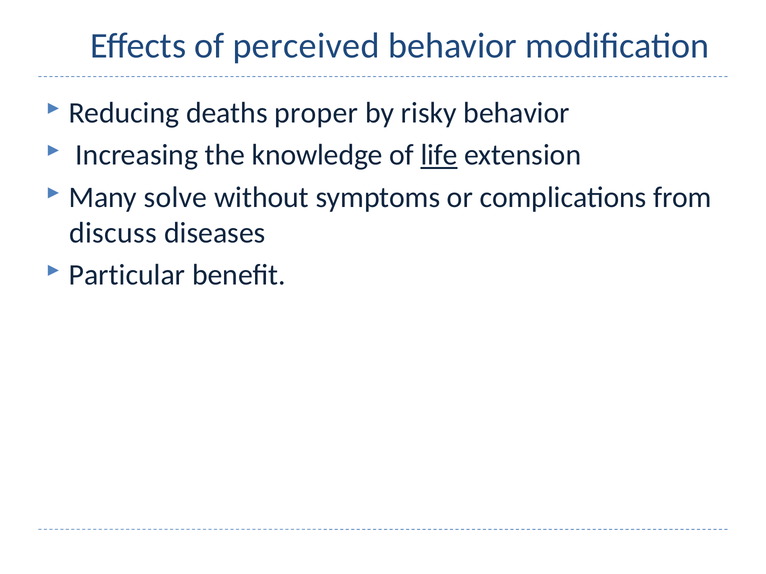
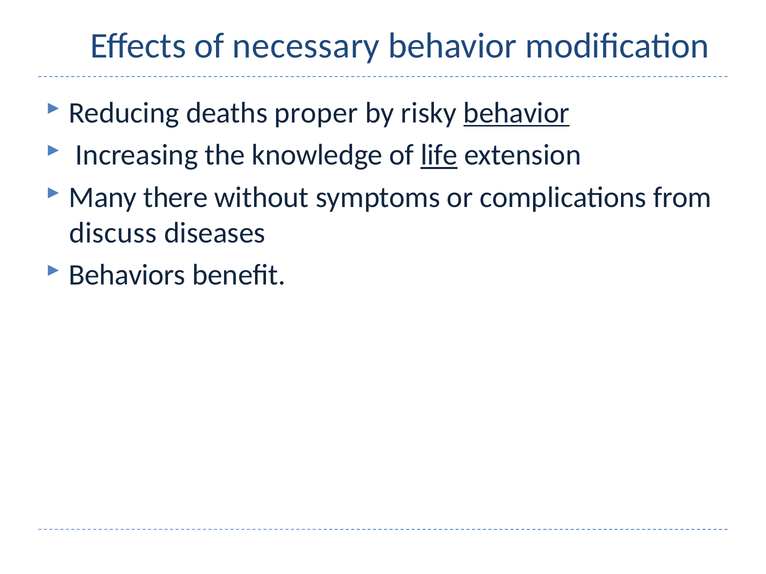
perceived: perceived -> necessary (306, 46)
behavior underline: none -> present (517, 113)
solve: solve -> there (176, 197)
Particular: Particular -> Behaviors (127, 275)
